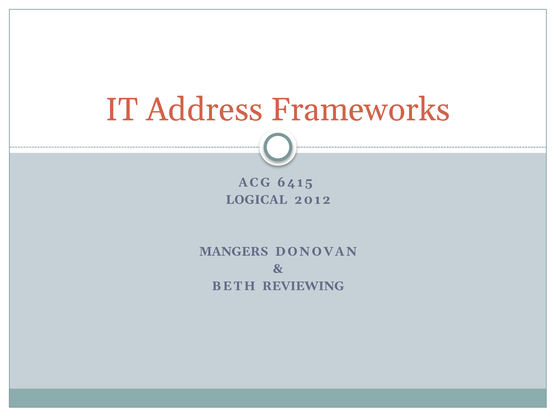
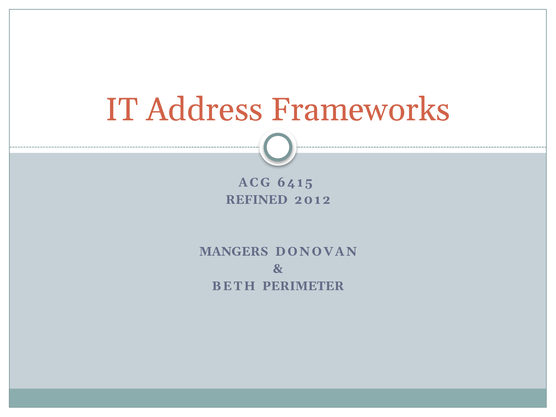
LOGICAL: LOGICAL -> REFINED (257, 200)
REVIEWING: REVIEWING -> PERIMETER (303, 286)
